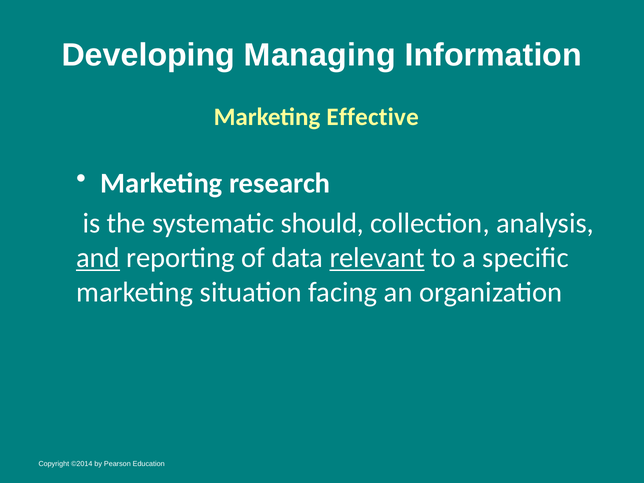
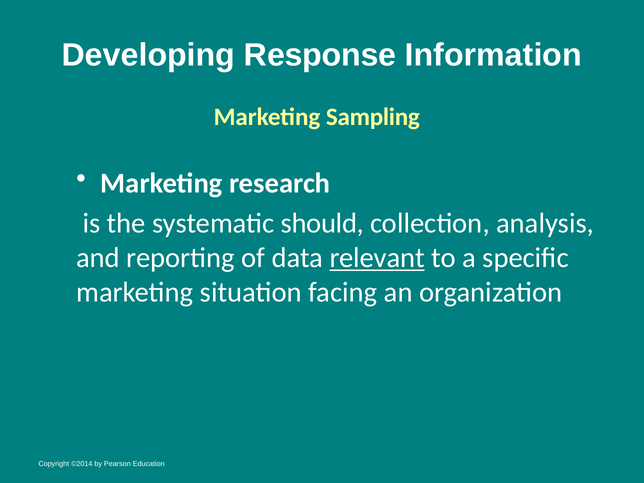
Managing: Managing -> Response (320, 55)
Effective: Effective -> Sampling (373, 117)
and underline: present -> none (98, 258)
